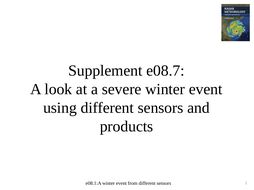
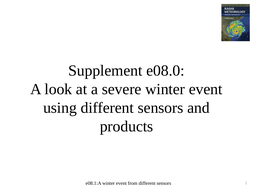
e08.7: e08.7 -> e08.0 (165, 71)
